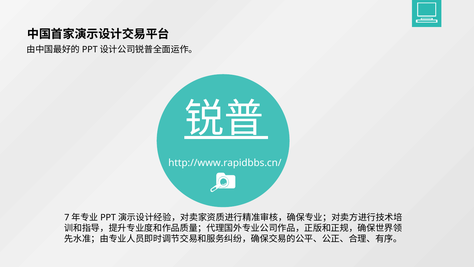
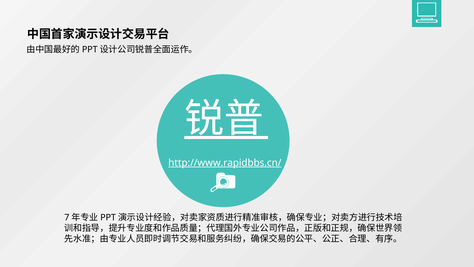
http://www.rapidbbs.cn/ underline: none -> present (225, 163)
